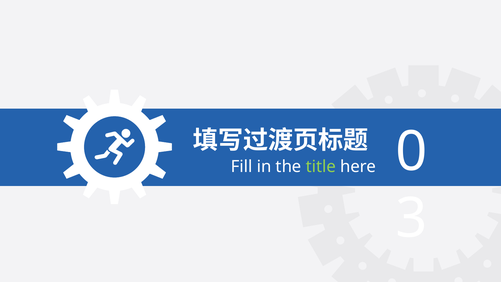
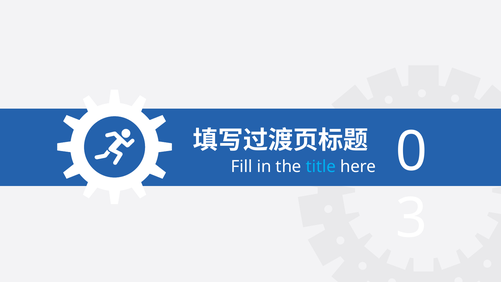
title colour: light green -> light blue (321, 166)
